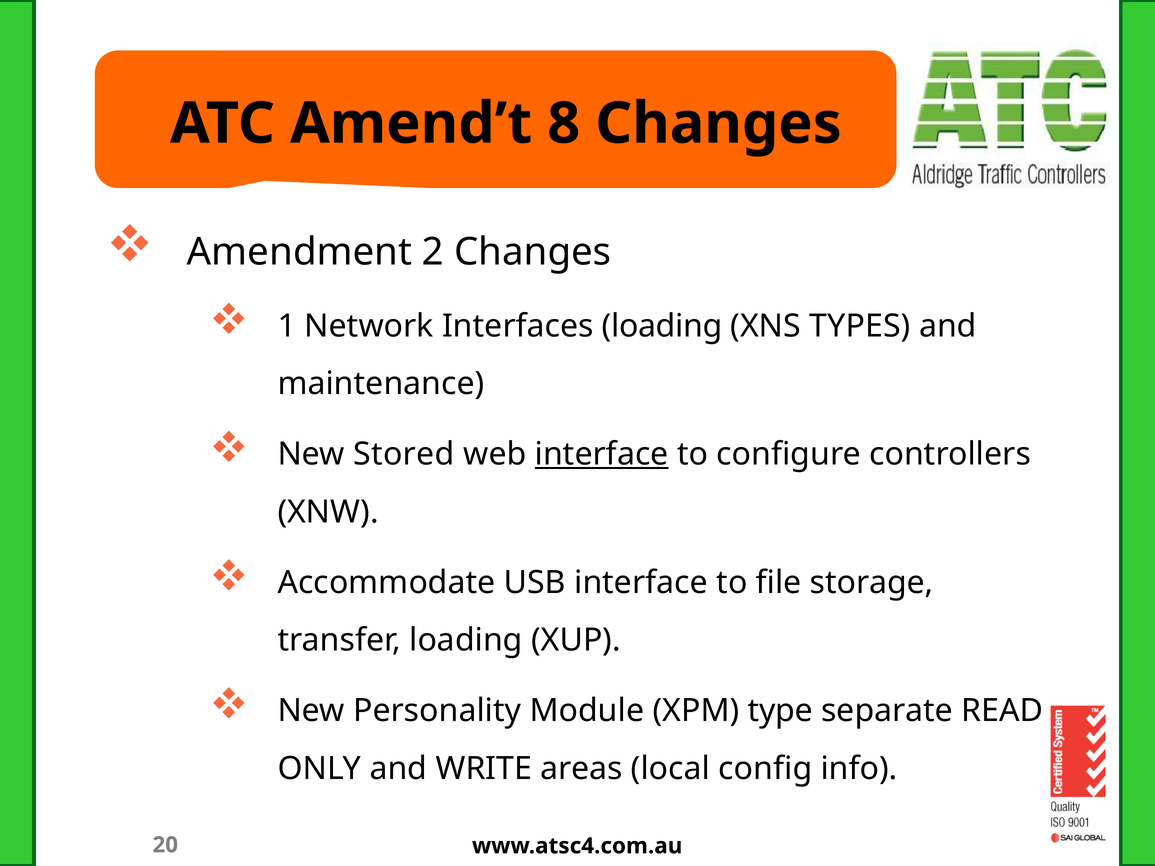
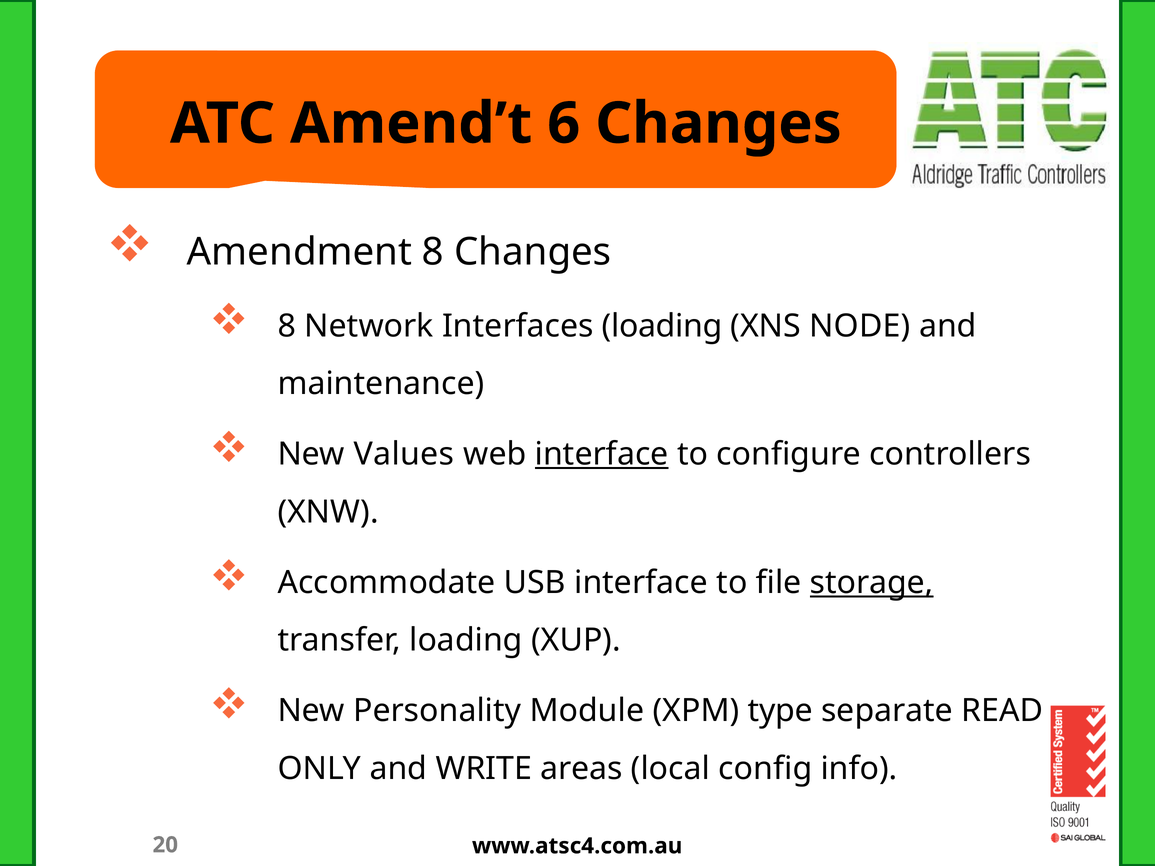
8: 8 -> 6 (564, 124)
Amendment 2: 2 -> 8 (433, 252)
1: 1 -> 8 (287, 326)
TYPES: TYPES -> NODE (860, 326)
Stored: Stored -> Values (404, 454)
storage underline: none -> present (872, 583)
